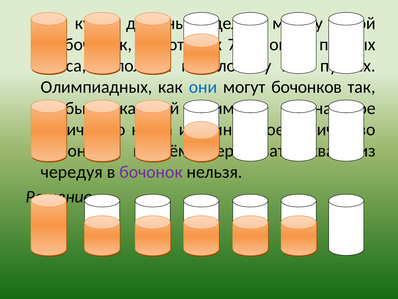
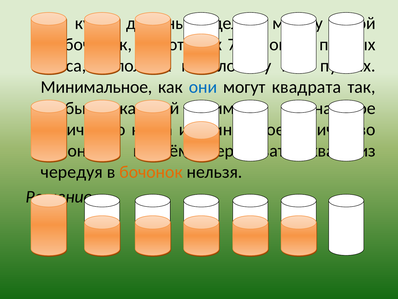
Олимпиадных: Олимпиадных -> Минимальное (96, 87)
могут бочонков: бочонков -> квадрата (306, 87)
бочонок colour: purple -> orange (151, 172)
